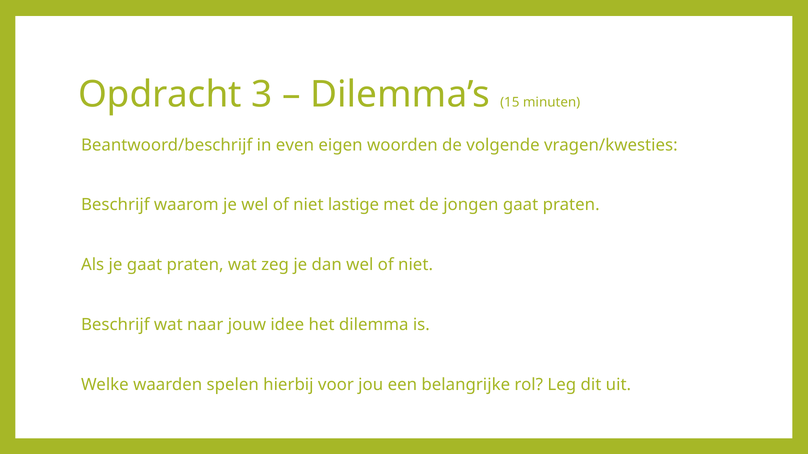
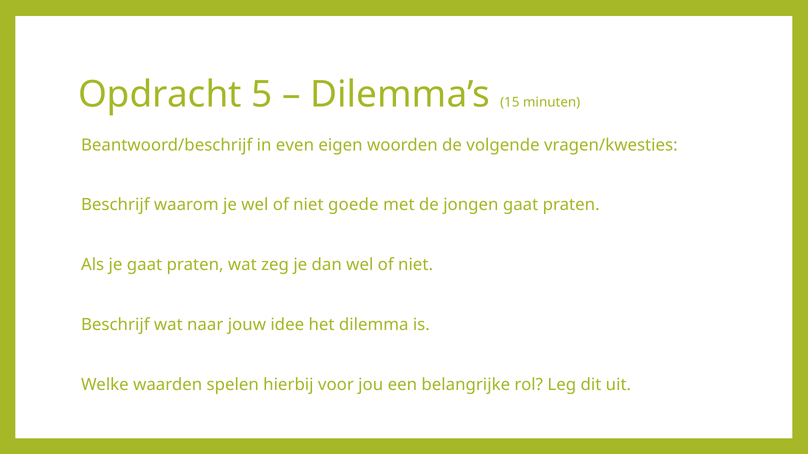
3: 3 -> 5 (262, 94)
lastige: lastige -> goede (353, 205)
